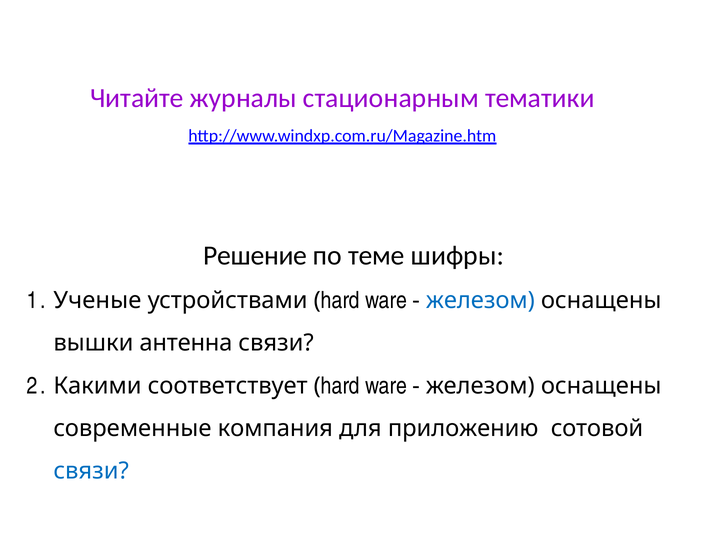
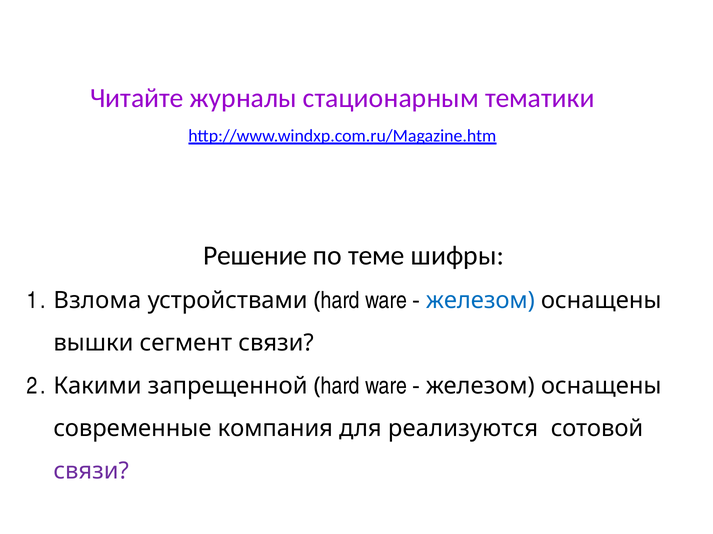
Ученые: Ученые -> Взлома (97, 301)
антенна: антенна -> сегмент (186, 343)
соответствует: соответствует -> запрещенной (228, 386)
приложению: приложению -> реализуются (463, 429)
связи colour: blue -> purple (91, 472)
